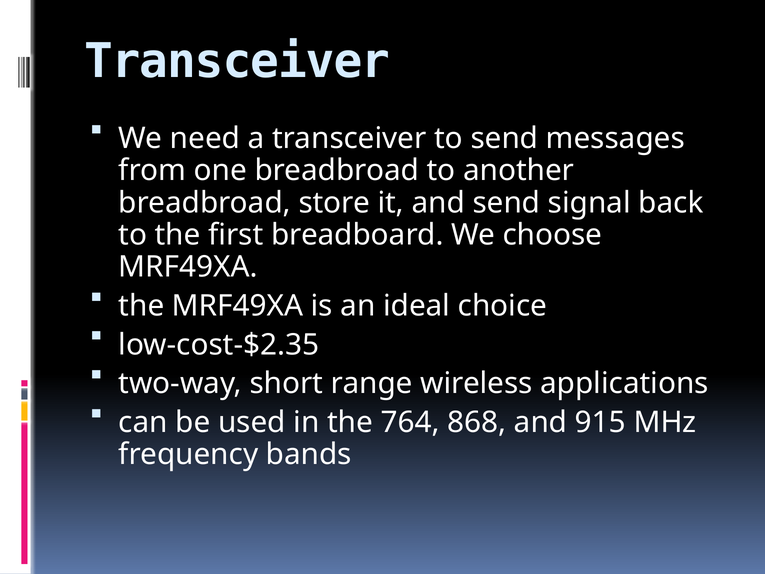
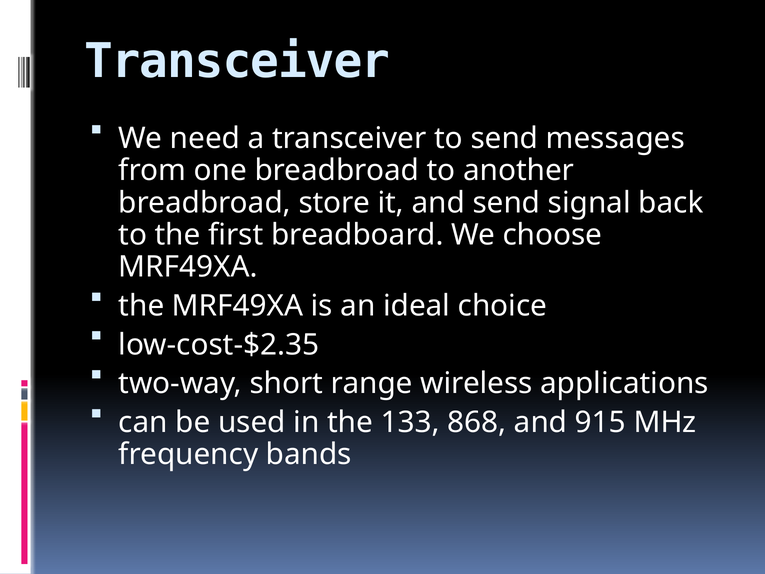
764: 764 -> 133 (410, 422)
